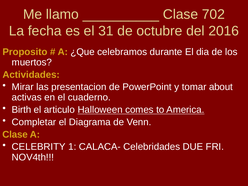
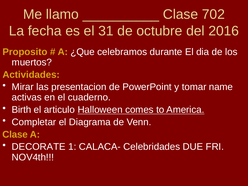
about: about -> name (221, 87)
CELEBRITY: CELEBRITY -> DECORATE (39, 147)
